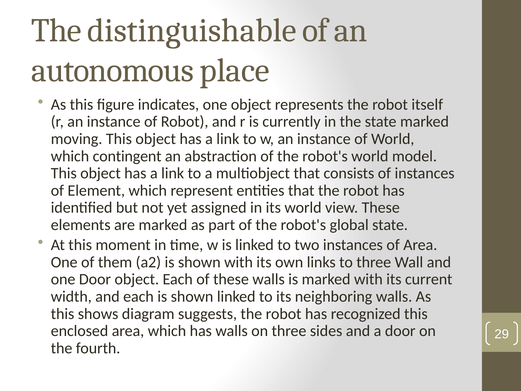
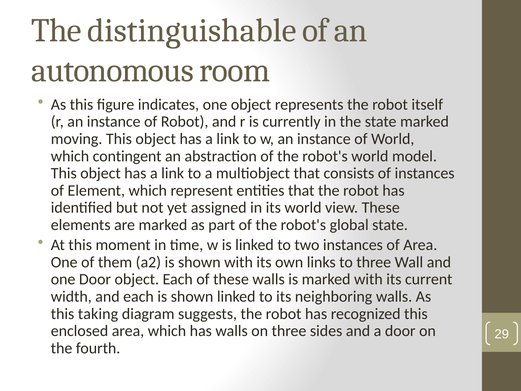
place: place -> room (235, 71)
shows: shows -> taking (98, 314)
